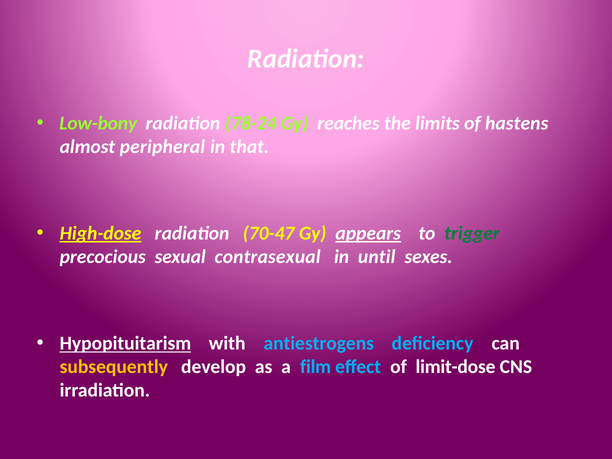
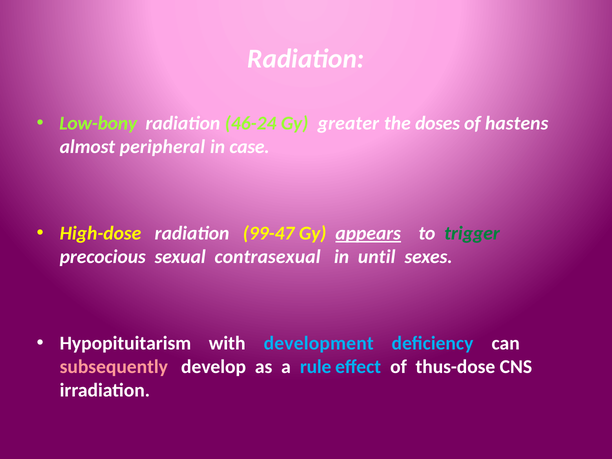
78-24: 78-24 -> 46-24 (251, 123)
reaches: reaches -> greater (348, 123)
limits: limits -> doses (438, 123)
that: that -> case (250, 147)
High-dose underline: present -> none (100, 233)
70-47: 70-47 -> 99-47 (269, 233)
Hypopituitarism underline: present -> none (125, 343)
antiestrogens: antiestrogens -> development (319, 343)
subsequently colour: yellow -> pink (114, 367)
film: film -> rule (316, 367)
limit-dose: limit-dose -> thus-dose (455, 367)
